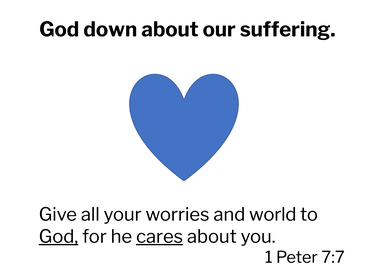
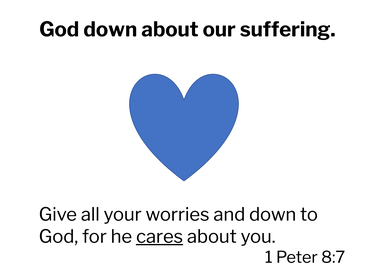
and world: world -> down (273, 215)
God underline: present -> none (58, 237)
7:7: 7:7 -> 8:7 (333, 257)
